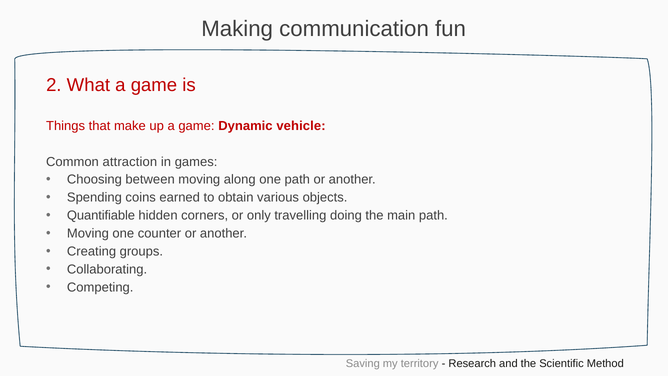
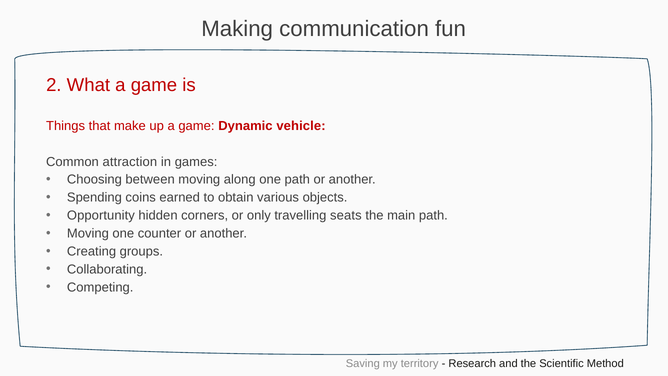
Quantifiable: Quantifiable -> Opportunity (101, 215)
doing: doing -> seats (346, 215)
